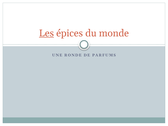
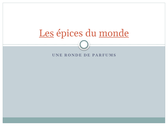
monde underline: none -> present (114, 33)
